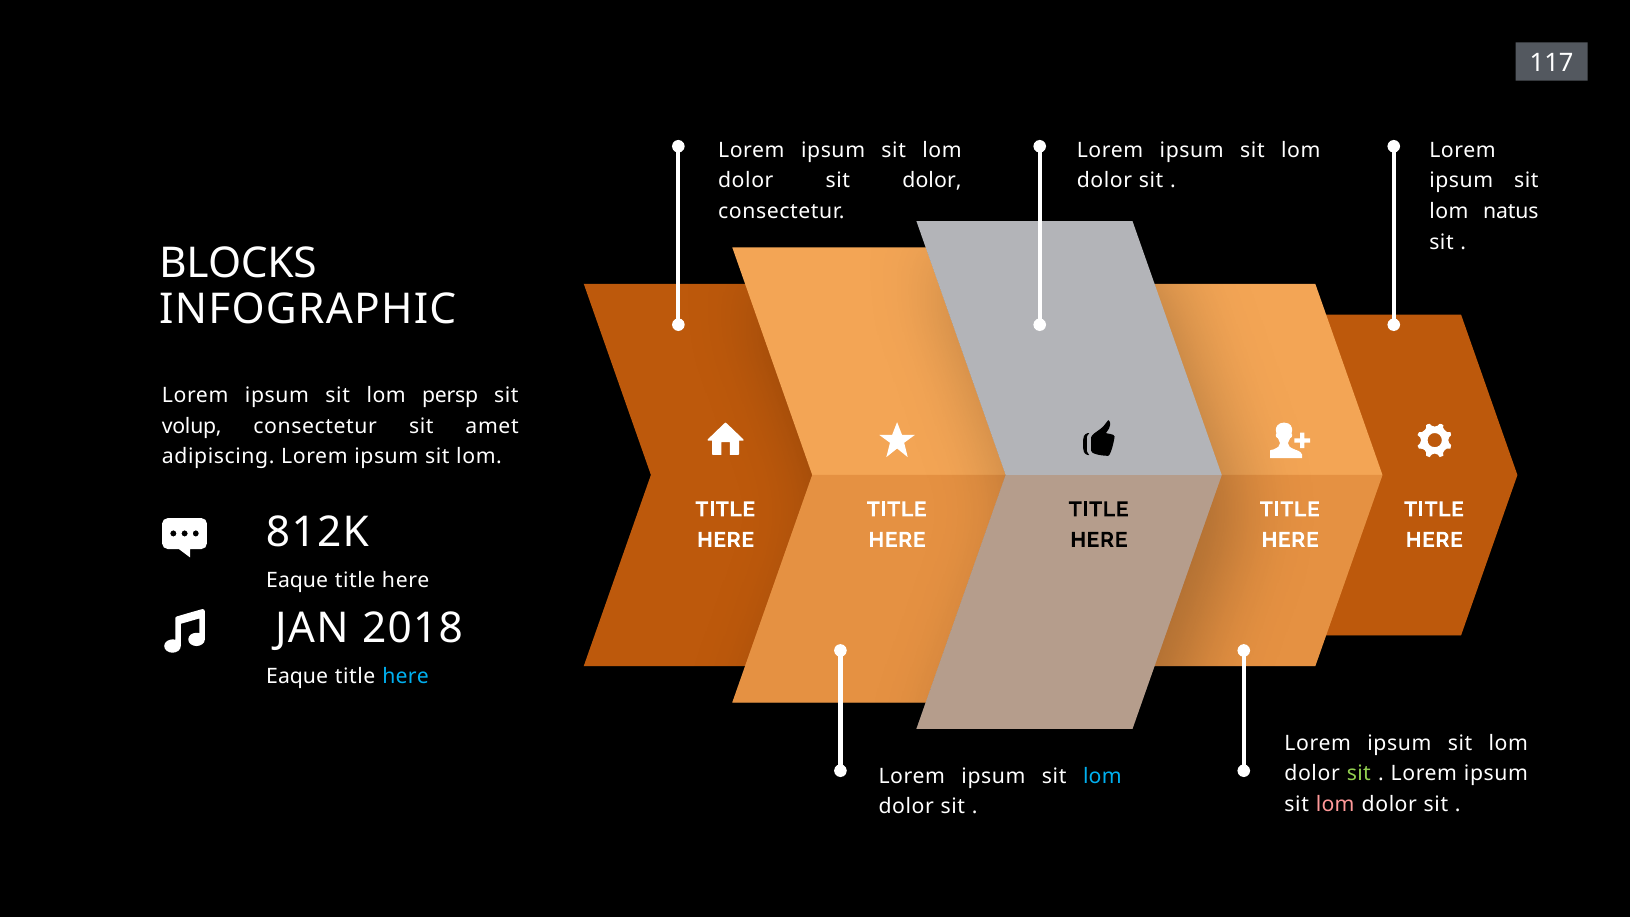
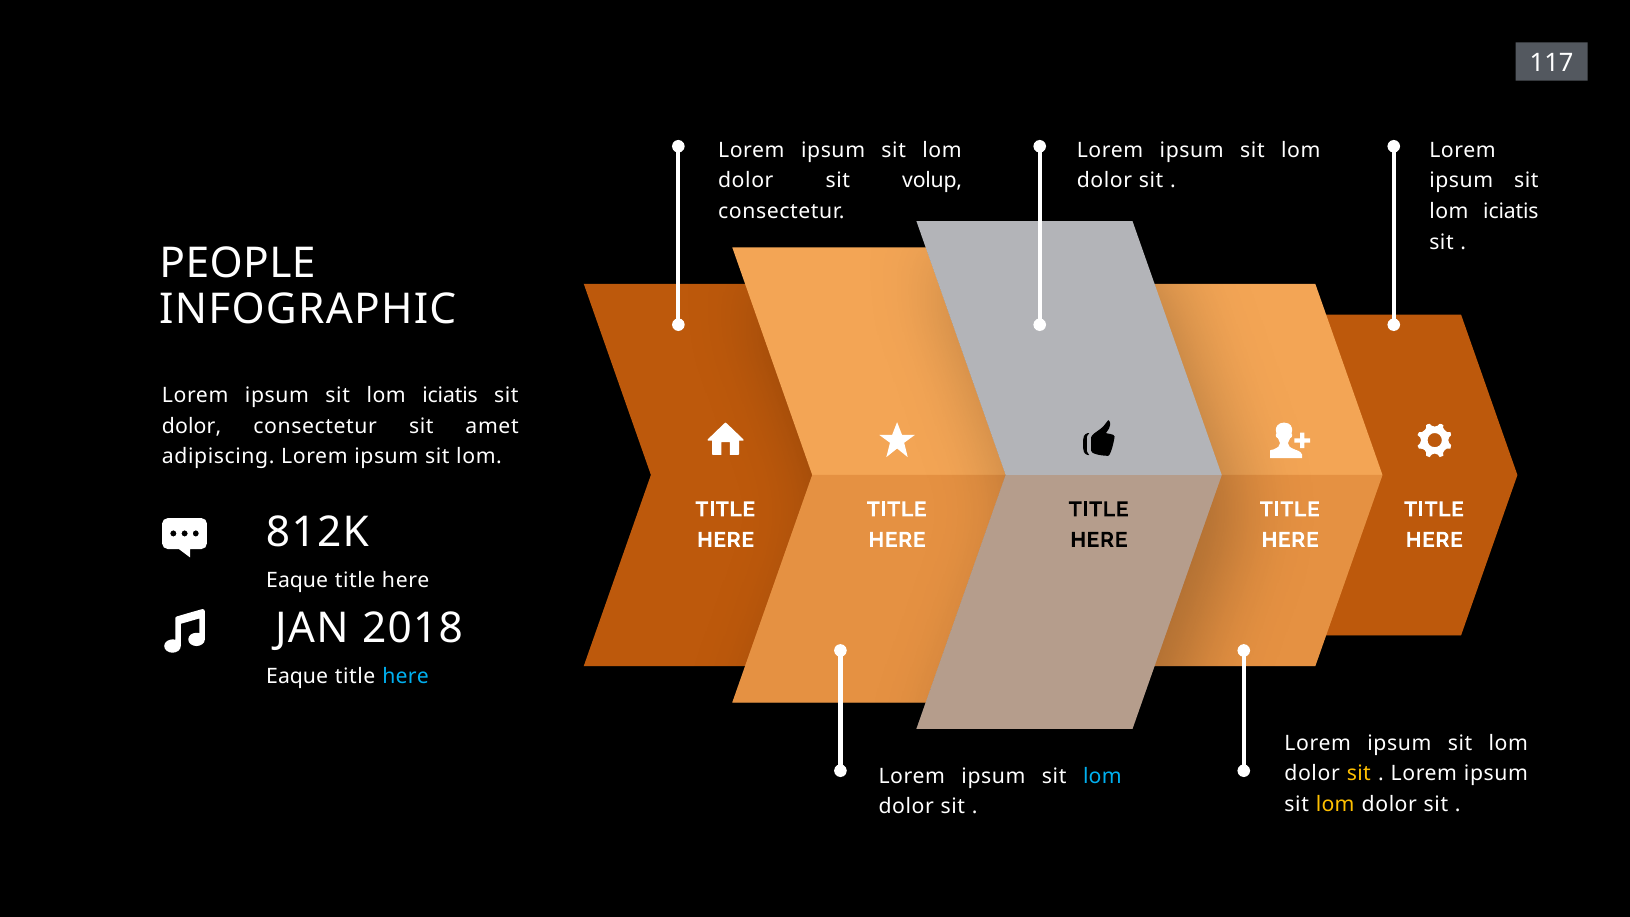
sit dolor: dolor -> volup (932, 181)
natus: natus -> iciatis (1511, 211)
BLOCKS: BLOCKS -> PEOPLE (237, 264)
persp: persp -> iciatis (450, 396)
volup: volup -> dolor (192, 426)
sit colour: light green -> yellow (1359, 774)
lom colour: pink -> yellow (1335, 804)
